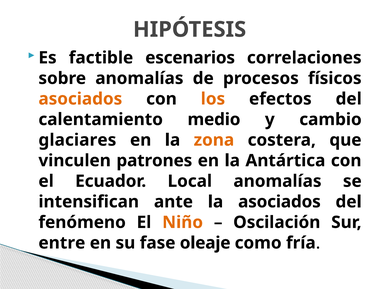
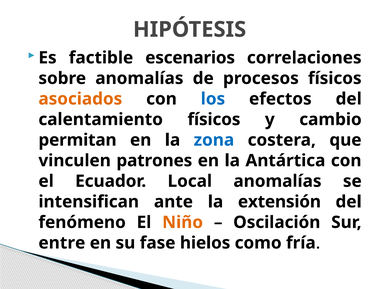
los colour: orange -> blue (213, 99)
calentamiento medio: medio -> físicos (214, 119)
glaciares: glaciares -> permitan (78, 140)
zona colour: orange -> blue (214, 140)
la asociados: asociados -> extensión (279, 202)
oleaje: oleaje -> hielos (205, 243)
